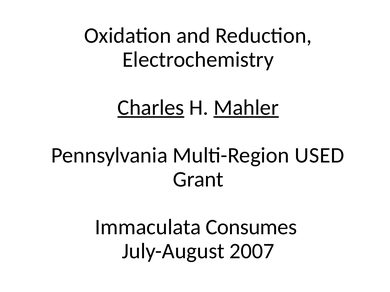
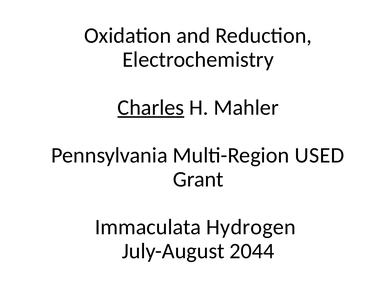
Mahler underline: present -> none (246, 108)
Consumes: Consumes -> Hydrogen (251, 228)
2007: 2007 -> 2044 (252, 252)
